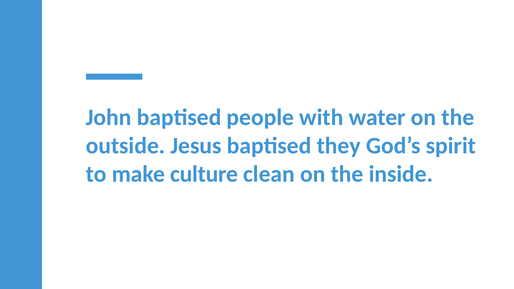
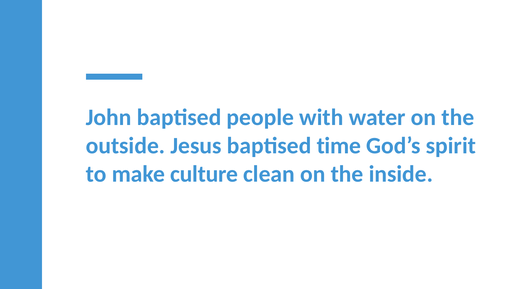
they: they -> time (339, 146)
